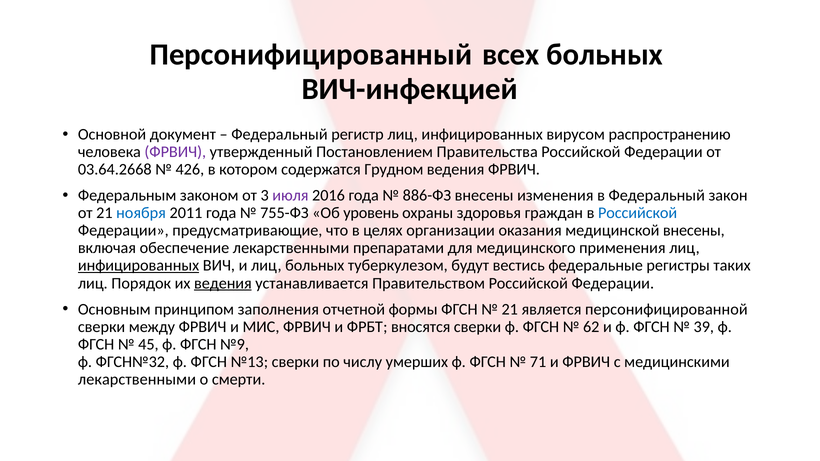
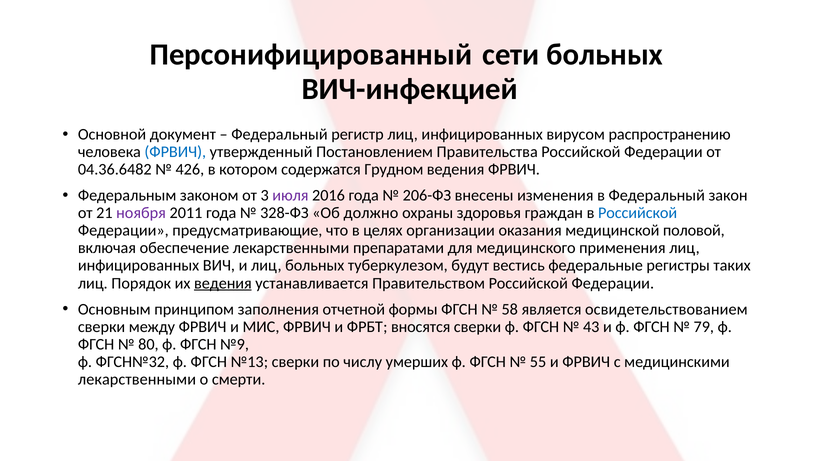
всех: всех -> сети (511, 55)
ФРВИЧ colour: purple -> blue (175, 152)
03.64.2668: 03.64.2668 -> 04.36.6482 (115, 170)
886-ФЗ: 886-ФЗ -> 206-ФЗ (427, 196)
ноября colour: blue -> purple (141, 213)
755-ФЗ: 755-ФЗ -> 328-ФЗ (284, 213)
уровень: уровень -> должно (371, 213)
медицинской внесены: внесены -> половой (694, 231)
инфицированных underline: present -> none (139, 266)
21: 21 -> 58 (510, 309)
персонифицированной: персонифицированной -> освидетельствованием (666, 309)
62: 62 -> 43 (591, 327)
39: 39 -> 79 (704, 327)
45: 45 -> 80 (148, 344)
71: 71 -> 55 (538, 362)
